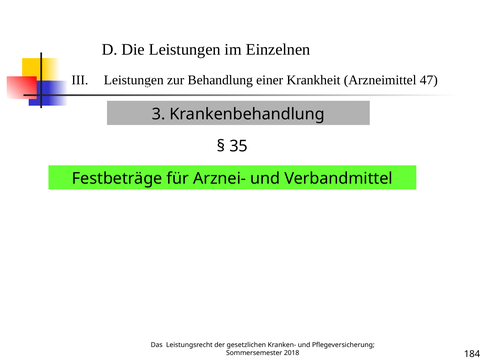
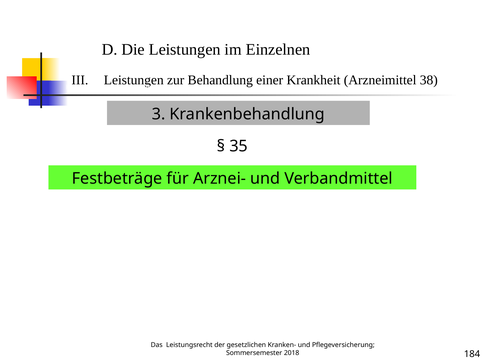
47: 47 -> 38 (429, 80)
